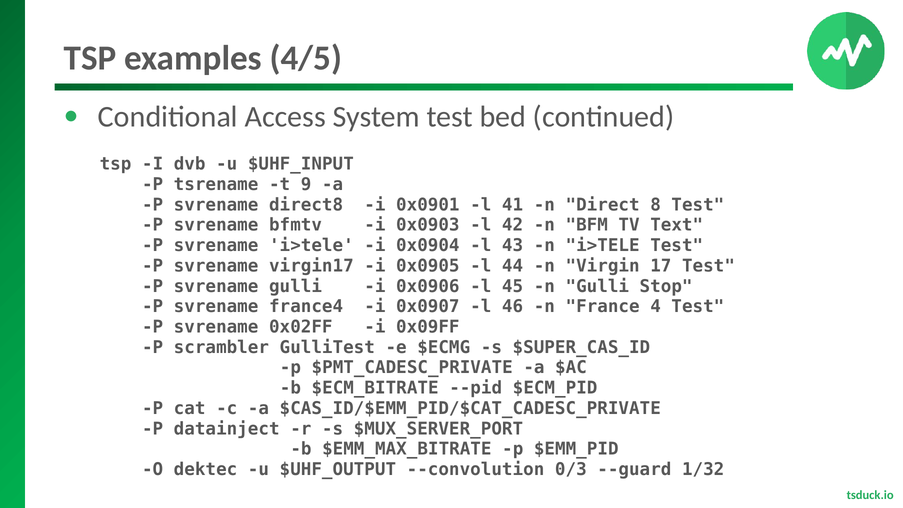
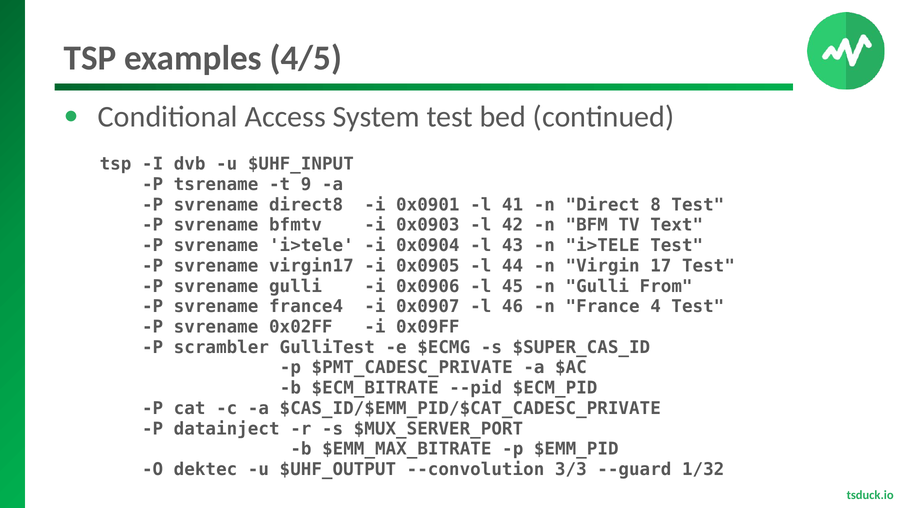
Stop: Stop -> From (666, 286)
0/3: 0/3 -> 3/3 (571, 470)
